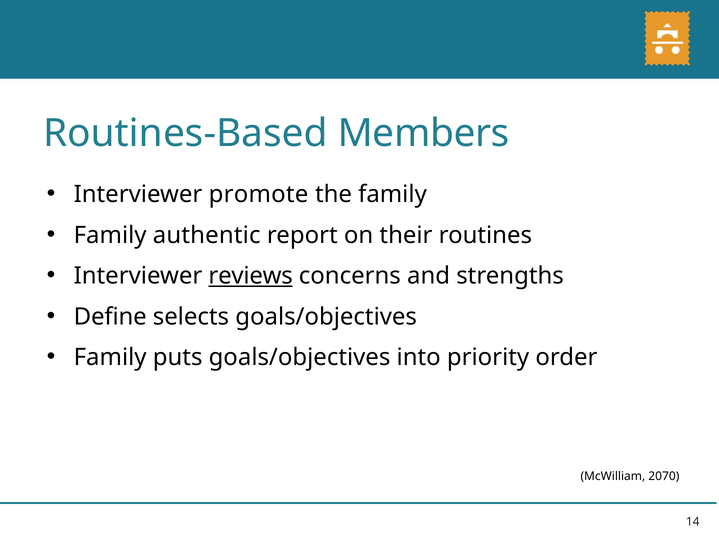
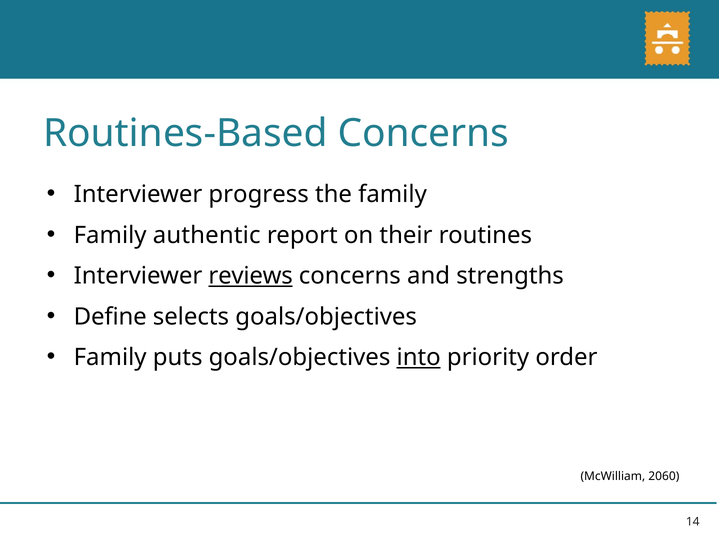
Routines-Based Members: Members -> Concerns (423, 134)
promote: promote -> progress (259, 194)
into underline: none -> present (419, 358)
2070: 2070 -> 2060 (664, 477)
